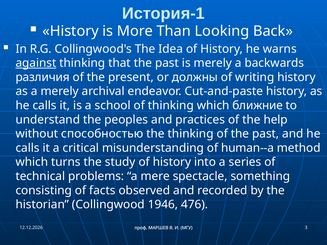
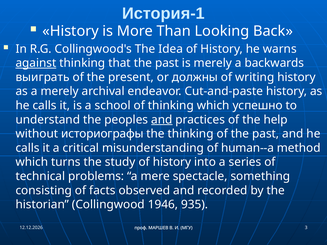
различия: различия -> выиграть (43, 77)
ближние: ближние -> успешно (258, 106)
and underline: none -> present (162, 120)
способностью: способностью -> историографы (102, 134)
476: 476 -> 935 (195, 205)
